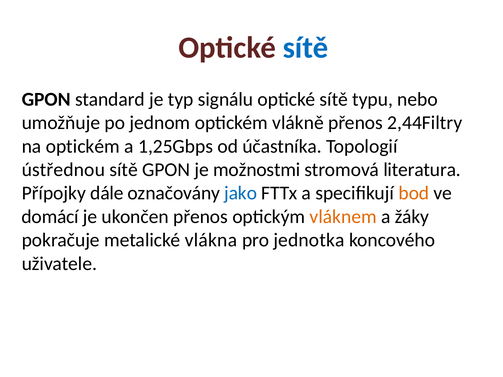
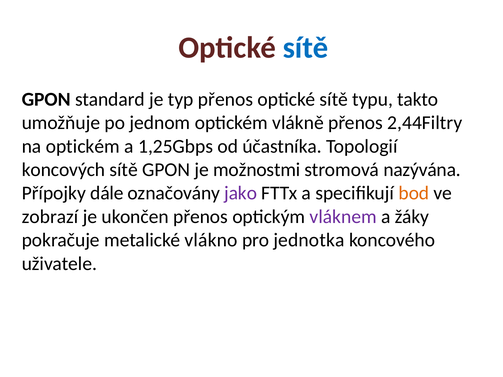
typ signálu: signálu -> přenos (226, 99)
nebo: nebo -> takto (418, 99)
ústřednou: ústřednou -> koncových (63, 170)
literatura: literatura -> nazývána (422, 170)
jako colour: blue -> purple (241, 193)
domácí: domácí -> zobrazí (50, 217)
vláknem colour: orange -> purple (343, 217)
vlákna: vlákna -> vlákno (211, 240)
